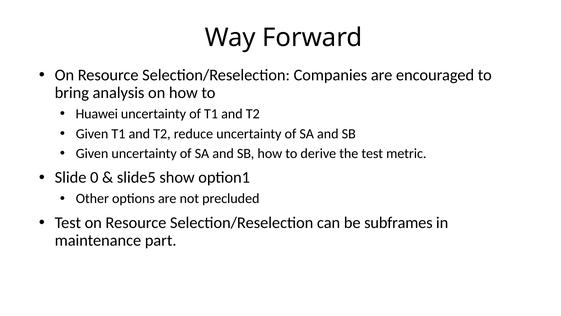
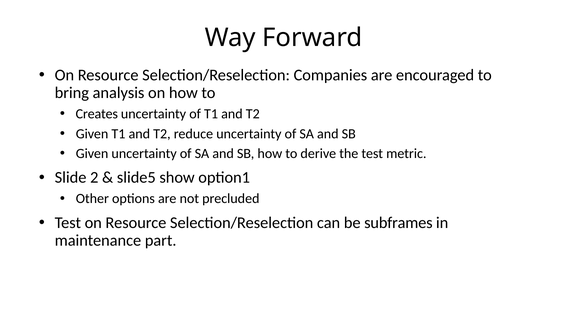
Huawei: Huawei -> Creates (97, 114)
0: 0 -> 2 (94, 177)
